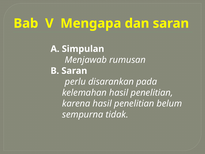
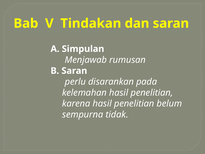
Mengapa: Mengapa -> Tindakan (91, 23)
